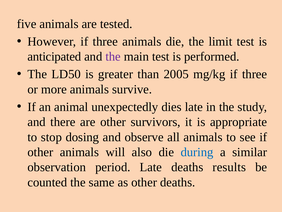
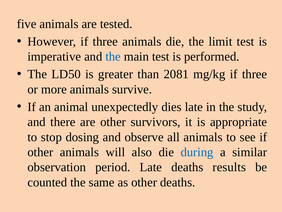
anticipated: anticipated -> imperative (54, 57)
the colour: purple -> blue (113, 57)
2005: 2005 -> 2081 (176, 74)
